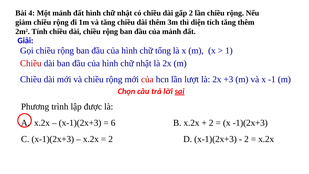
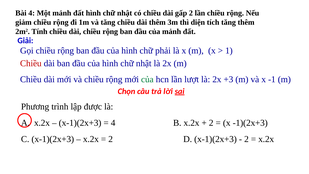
tổng: tổng -> phải (163, 51)
của colour: red -> green (147, 79)
6: 6 -> 4 (113, 123)
